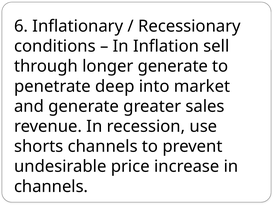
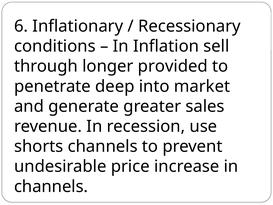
longer generate: generate -> provided (173, 66)
